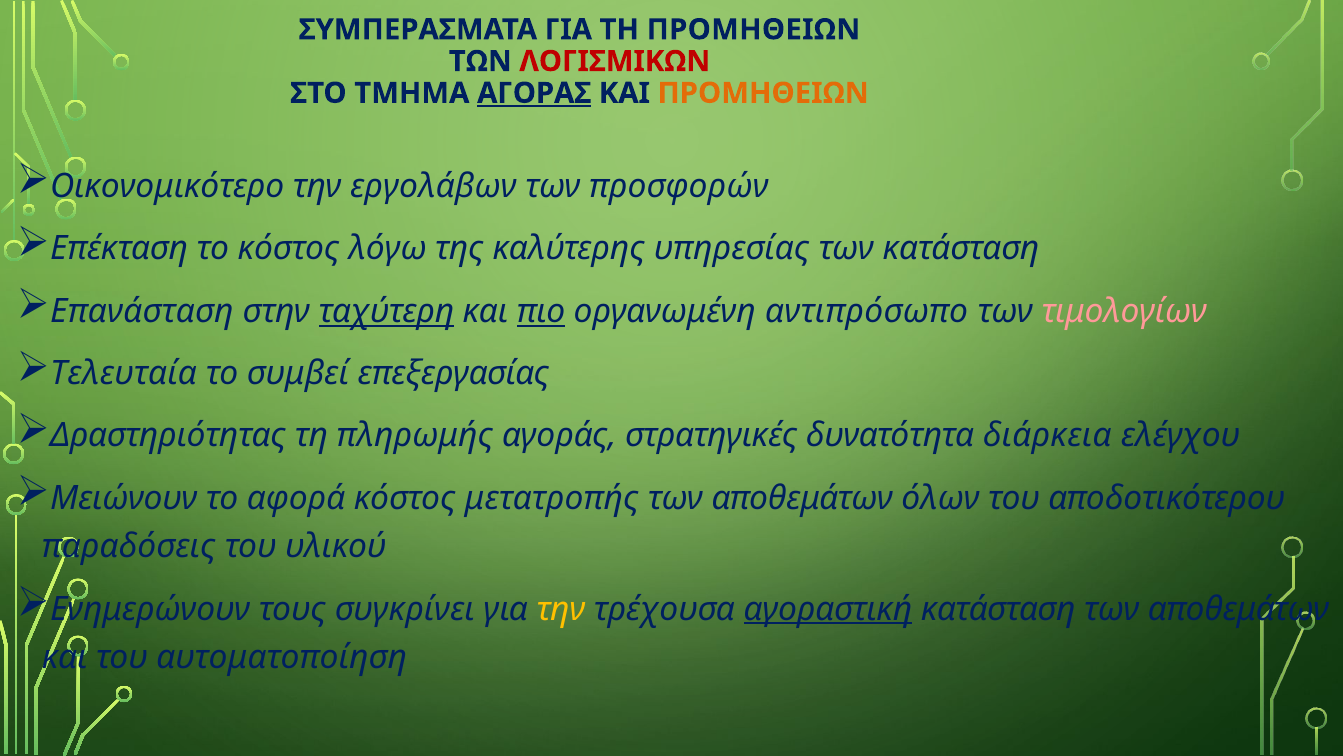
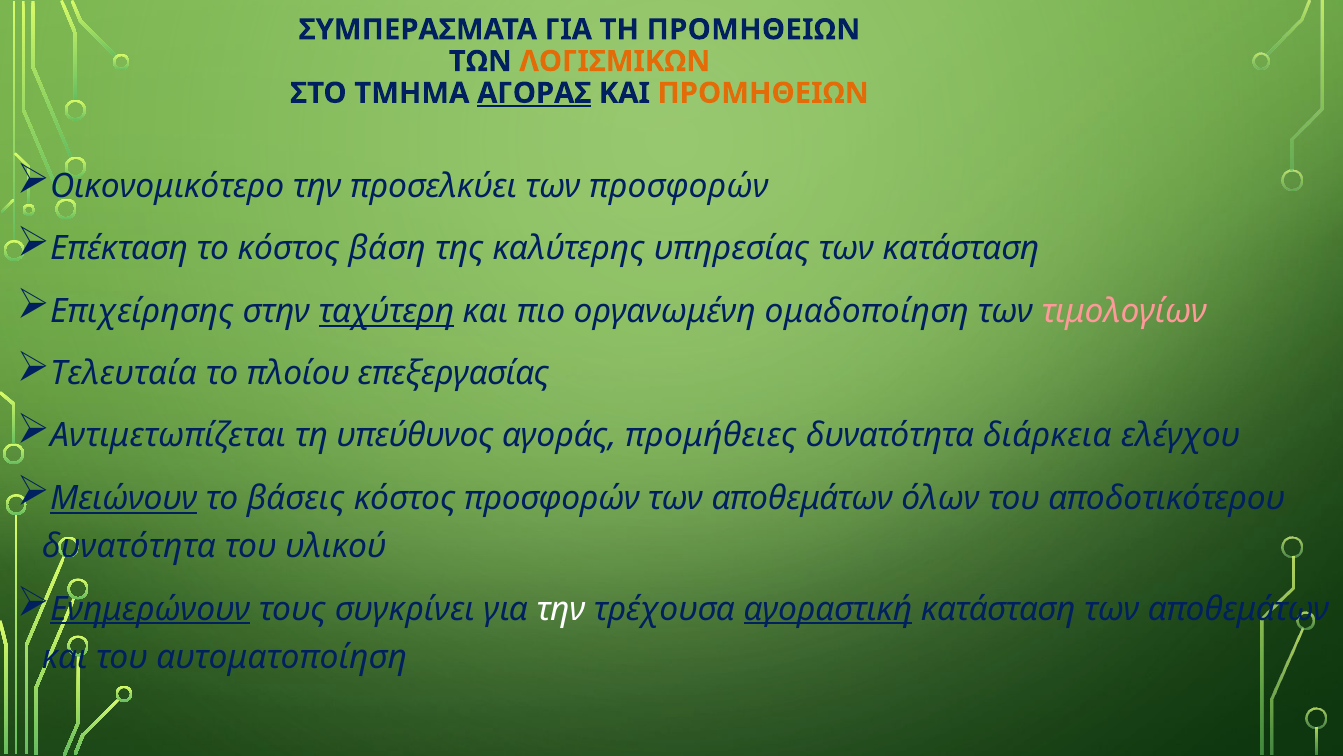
ΛΟΓΙΣΜΙΚΩΝ colour: red -> orange (615, 61)
εργολάβων: εργολάβων -> προσελκύει (433, 186)
λόγω: λόγω -> βάση (387, 249)
Επανάσταση: Επανάσταση -> Επιχείρησης (142, 311)
πιο underline: present -> none (541, 311)
αντιπρόσωπο: αντιπρόσωπο -> ομαδοποίηση (867, 311)
συμβεί: συμβεί -> πλοίου (298, 373)
Δραστηριότητας: Δραστηριότητας -> Αντιμετωπίζεται (168, 436)
πληρωμής: πληρωμής -> υπεύθυνος (415, 436)
στρατηγικές: στρατηγικές -> προμήθειες (711, 436)
Μειώνουν underline: none -> present (124, 498)
αφορά: αφορά -> βάσεις (296, 498)
κόστος μετατροπής: μετατροπής -> προσφορών (552, 498)
παραδόσεις: παραδόσεις -> δυνατότητα (129, 546)
Ενημερώνουν underline: none -> present (150, 609)
την colour: yellow -> white (561, 609)
